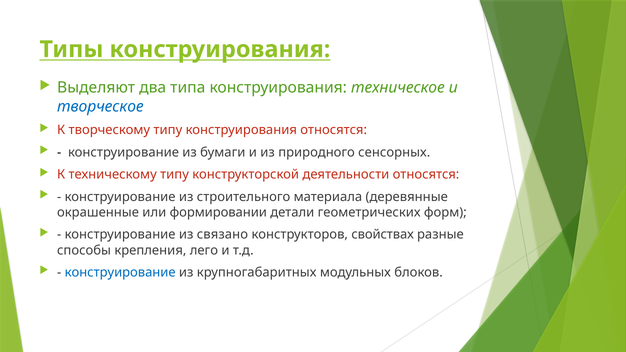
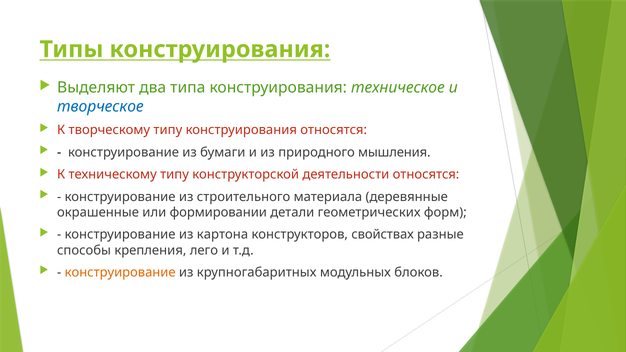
сенсорных: сенсорных -> мышления (394, 152)
связано: связано -> картона (222, 235)
конструирование colour: blue -> orange (120, 273)
